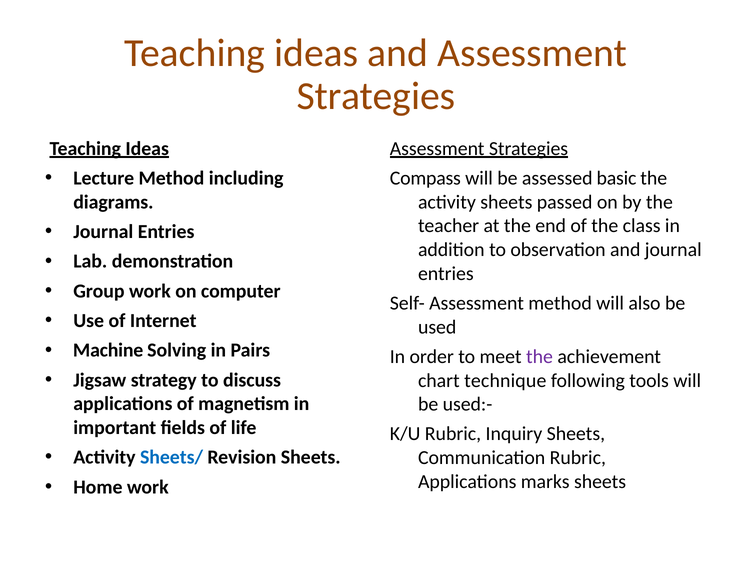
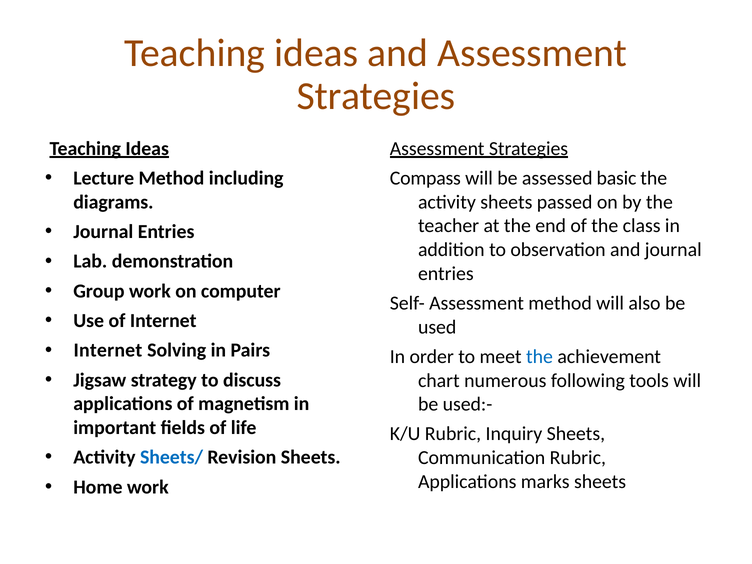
Machine: Machine -> Internet (108, 350)
the colour: purple -> blue (539, 357)
technique: technique -> numerous (505, 380)
